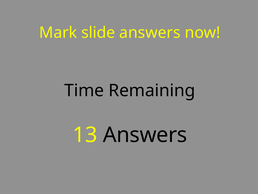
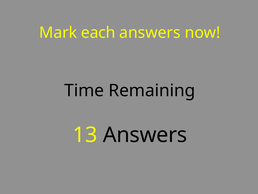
slide: slide -> each (98, 33)
